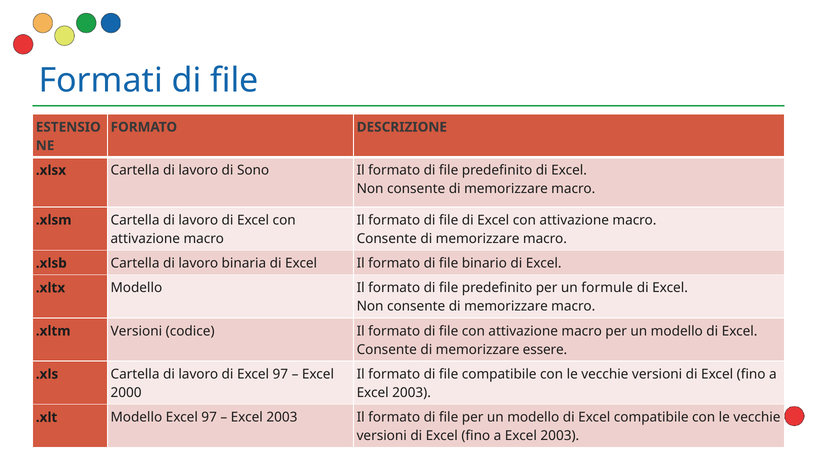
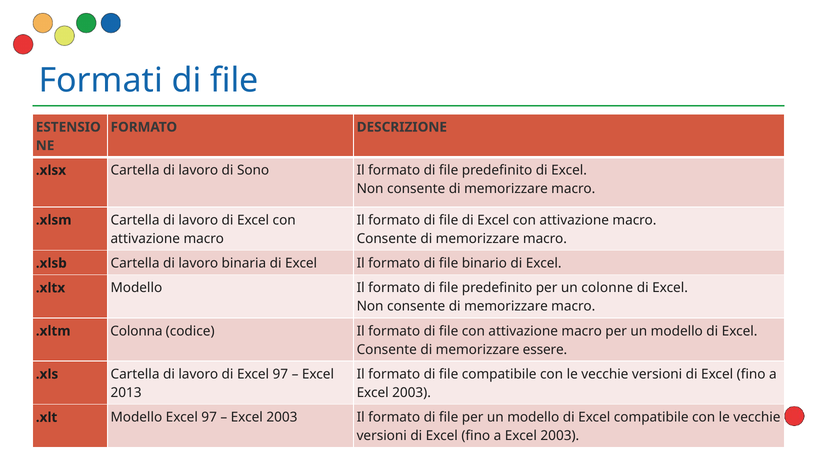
formule: formule -> colonne (607, 288)
.xltm Versioni: Versioni -> Colonna (136, 331)
2000: 2000 -> 2013 (126, 392)
